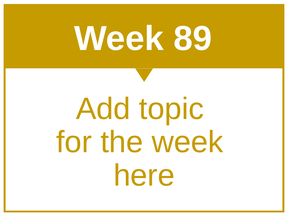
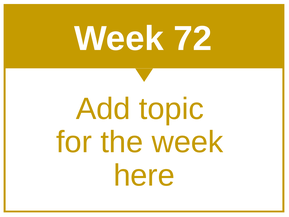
89: 89 -> 72 (193, 39)
